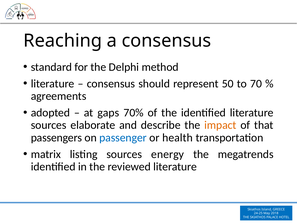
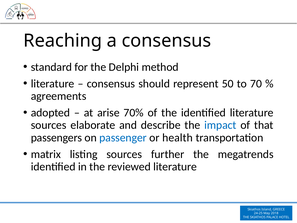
gaps: gaps -> arise (108, 113)
impact colour: orange -> blue (220, 125)
energy: energy -> further (168, 154)
